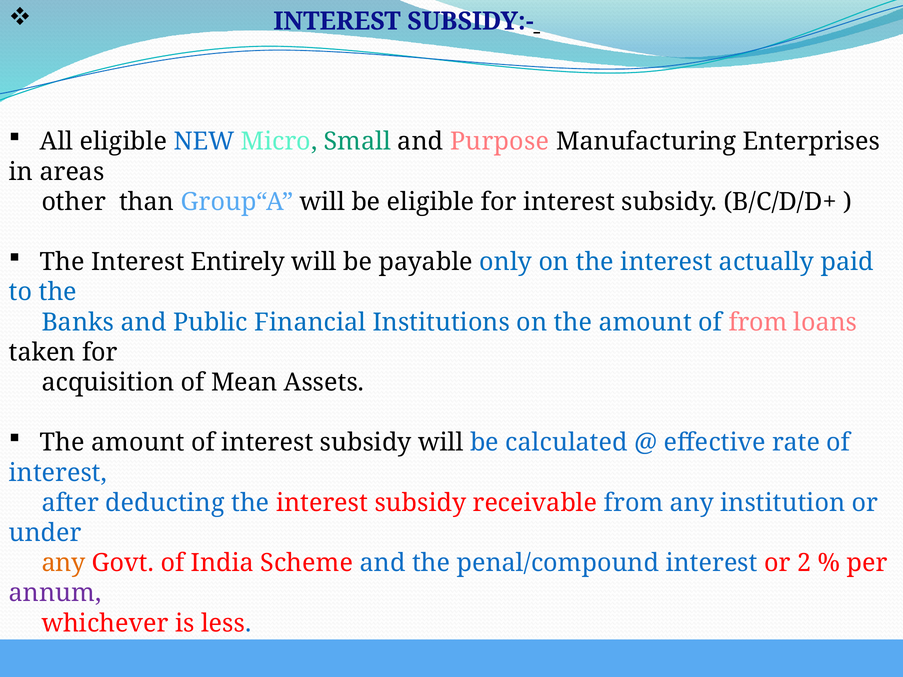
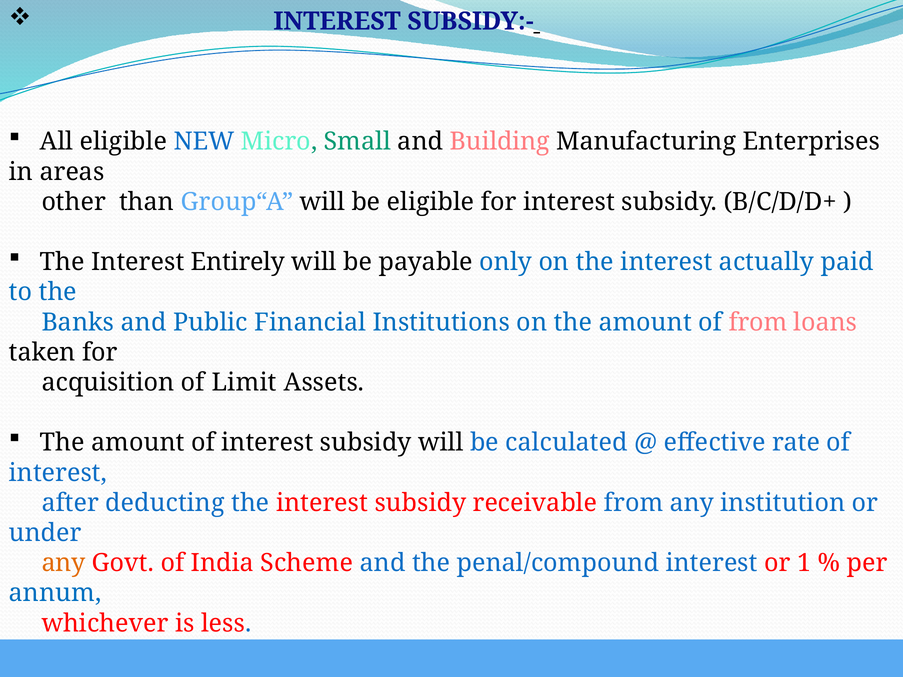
Purpose: Purpose -> Building (500, 142)
Mean: Mean -> Limit (244, 383)
2: 2 -> 1 (804, 563)
annum colour: purple -> blue (55, 593)
